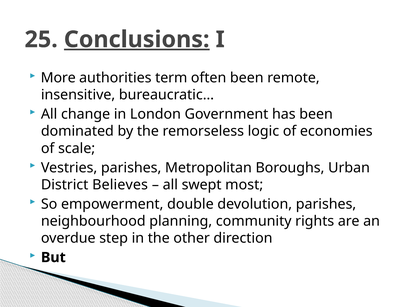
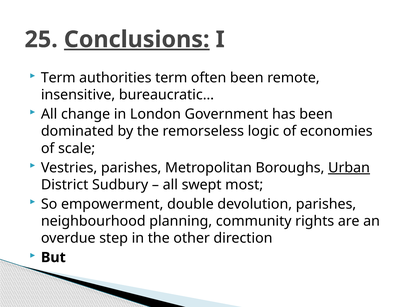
More: More -> Term (58, 78)
Urban underline: none -> present (349, 168)
Believes: Believes -> Sudbury (120, 185)
